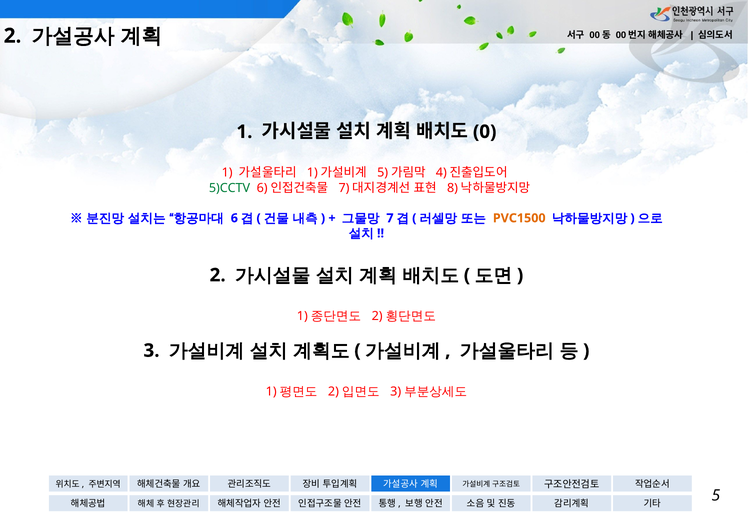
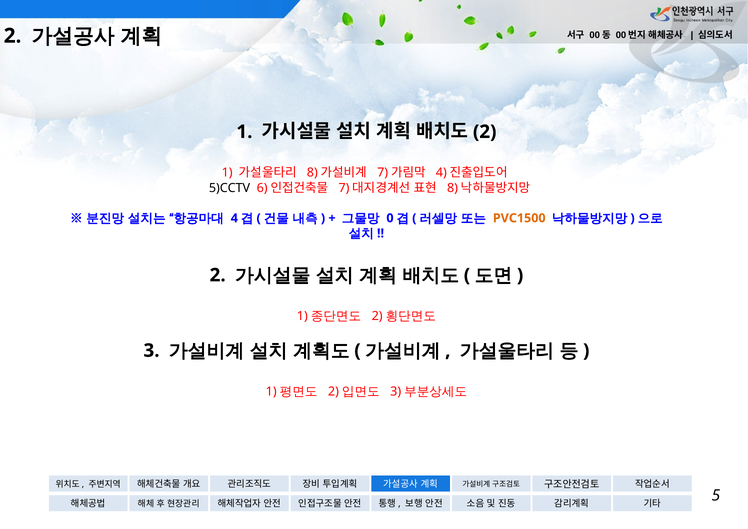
0: 0 -> 2 (485, 132)
1: 1 -> 8 (312, 173)
5: 5 -> 7 (383, 173)
5)CCTV colour: green -> black (230, 188)
6: 6 -> 4 (234, 218)
7: 7 -> 0 (390, 218)
